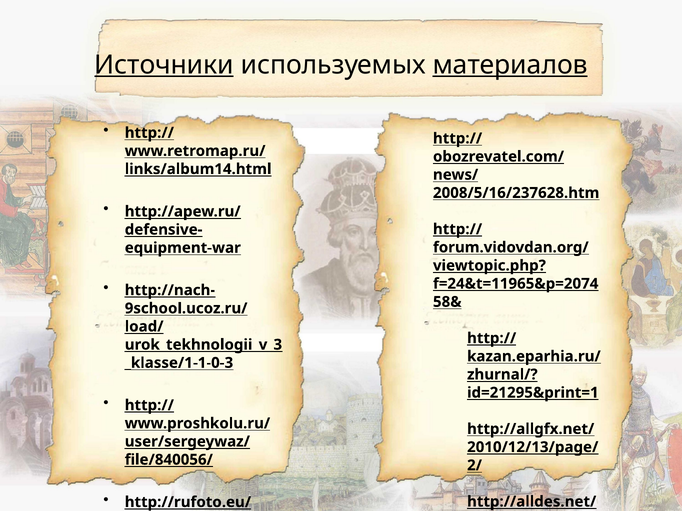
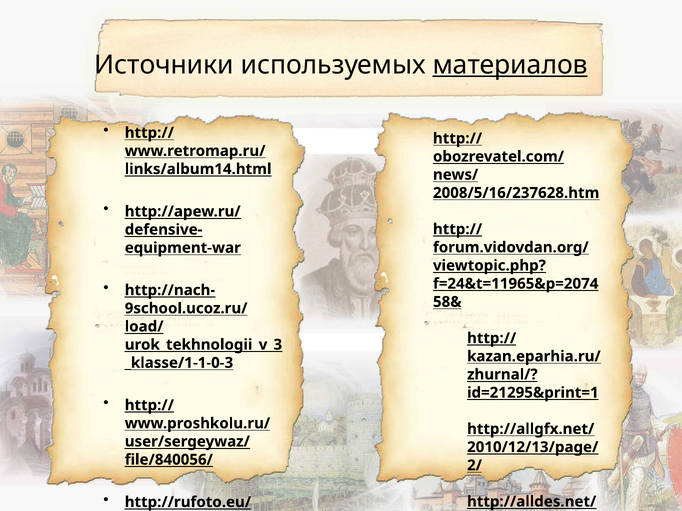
Источники underline: present -> none (164, 65)
